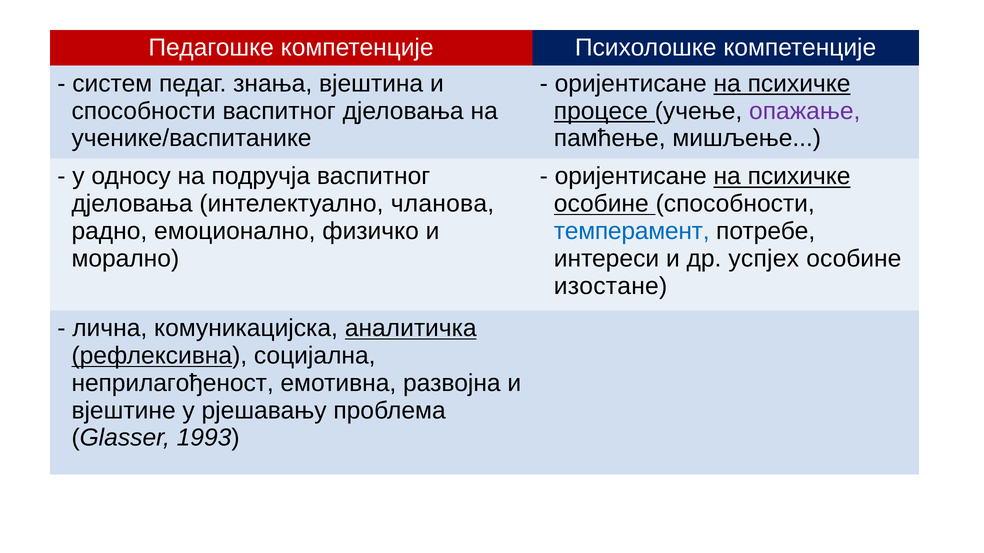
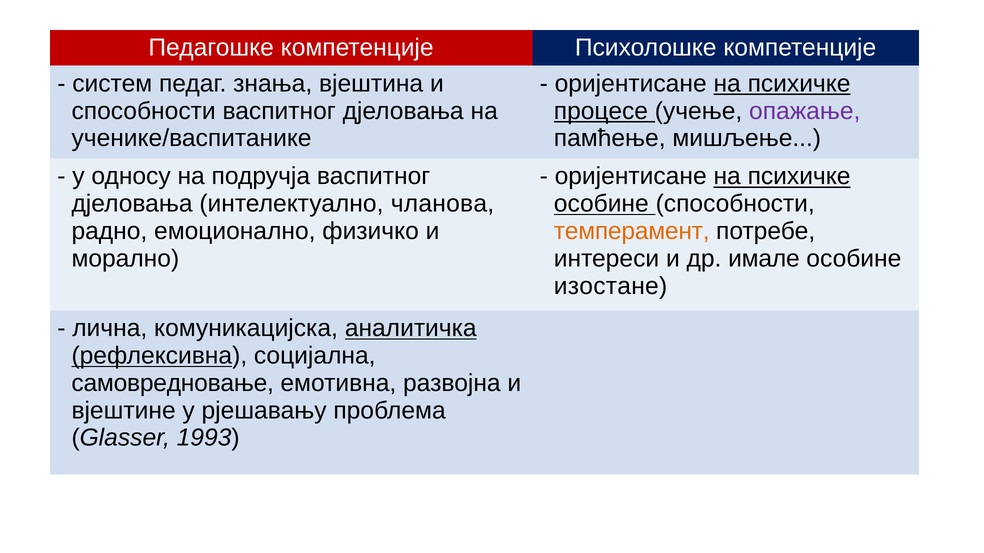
темперамент colour: blue -> orange (632, 231)
успјех: успјех -> имале (764, 259)
неприлагођеност: неприлагођеност -> самовредновање (173, 383)
